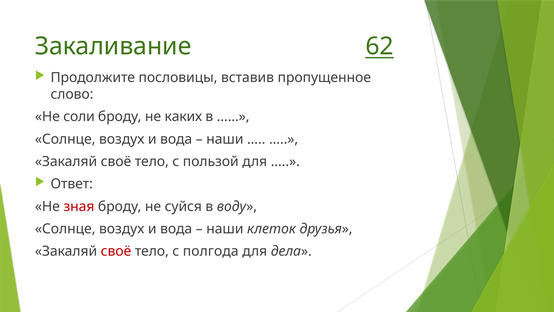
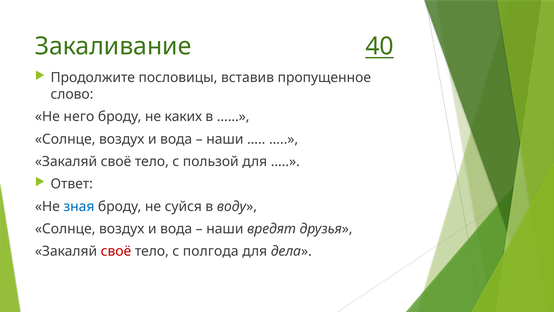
62: 62 -> 40 (380, 46)
соли: соли -> него (79, 117)
зная colour: red -> blue (79, 206)
клеток: клеток -> вредят (272, 229)
